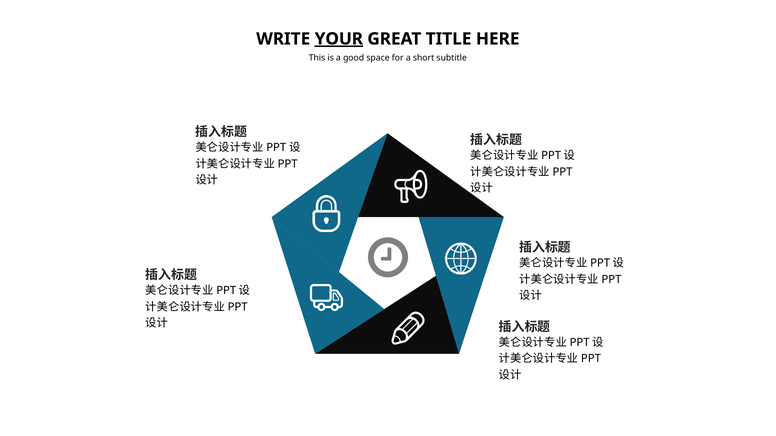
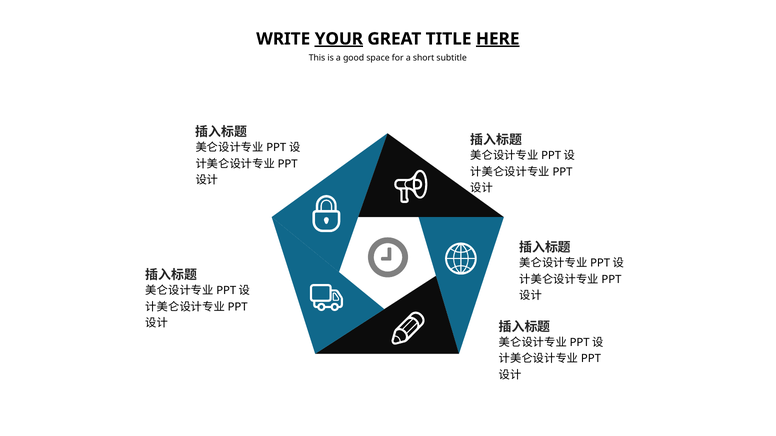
HERE underline: none -> present (498, 39)
